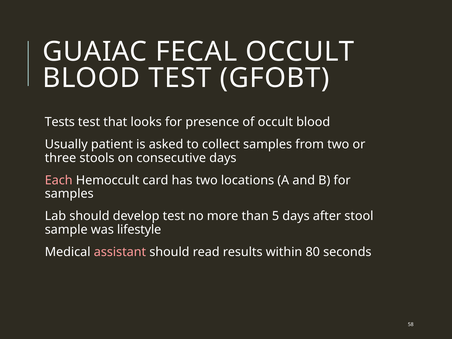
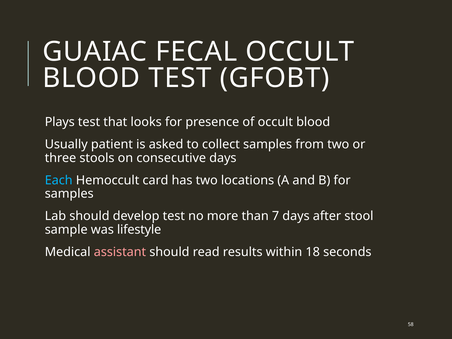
Tests: Tests -> Plays (60, 122)
Each colour: pink -> light blue (59, 180)
5: 5 -> 7 (276, 216)
80: 80 -> 18 (313, 252)
